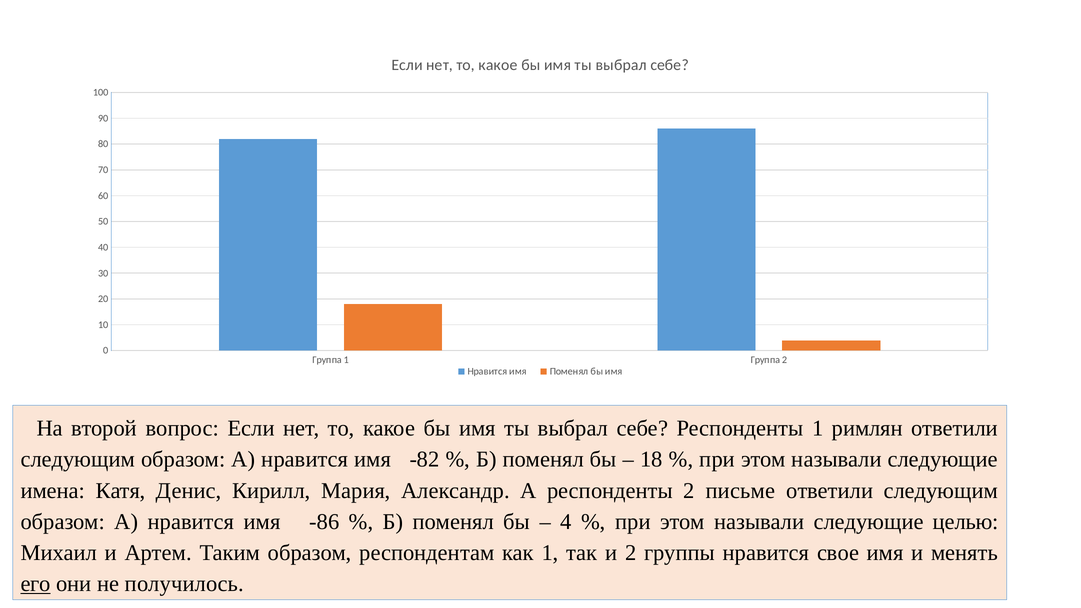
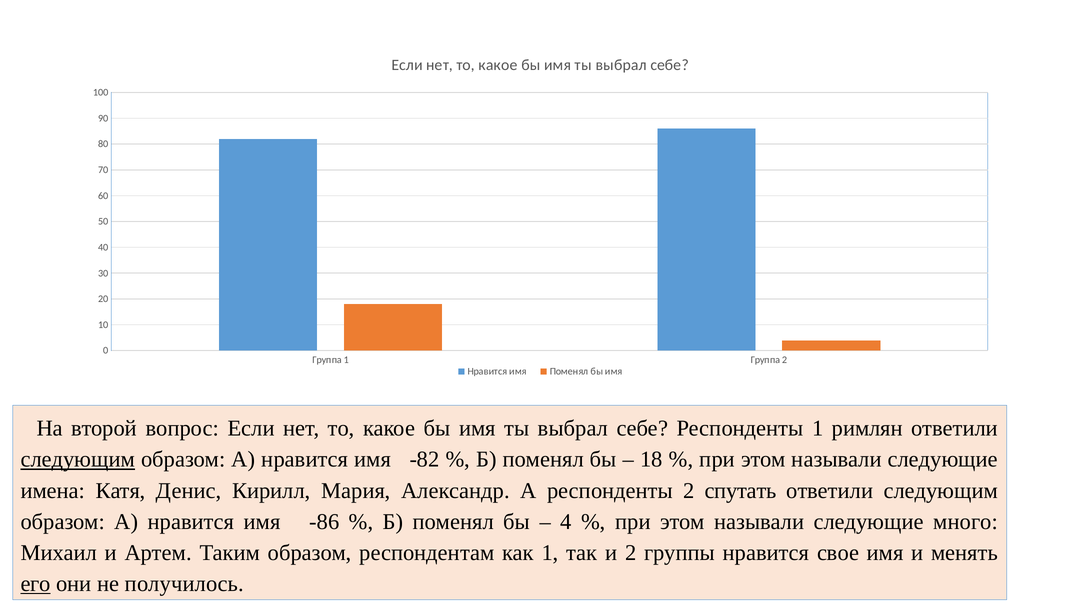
следующим underline: none -> present (78, 460)
письме: письме -> спутать (741, 491)
целью: целью -> много (966, 522)
